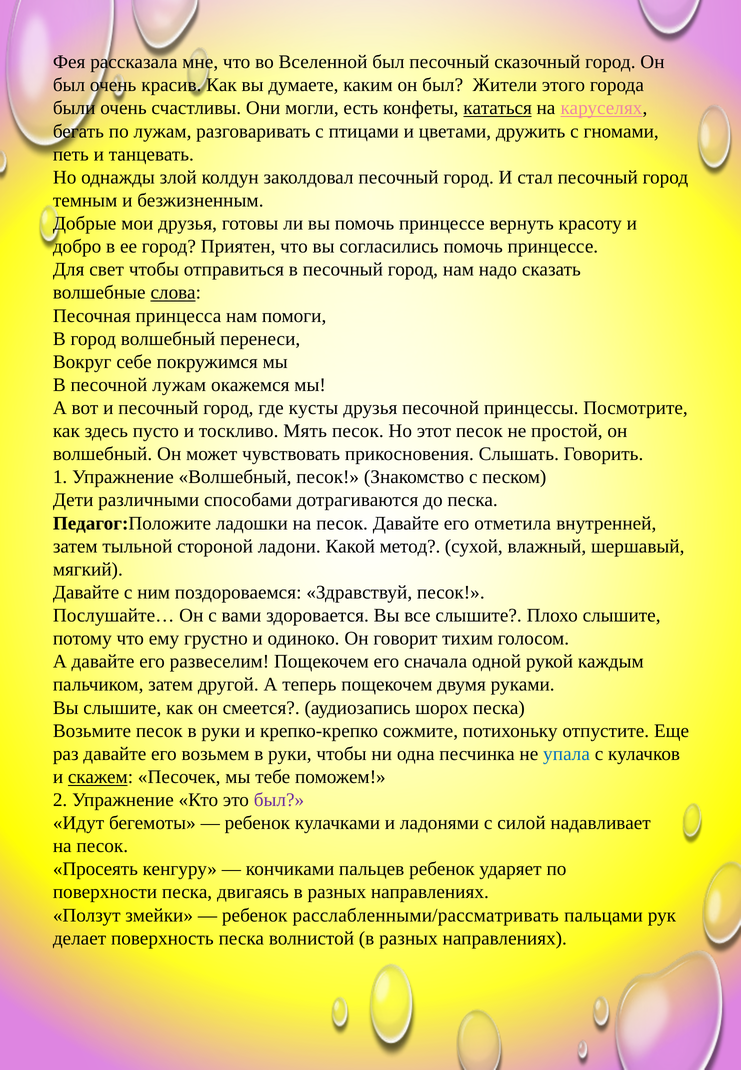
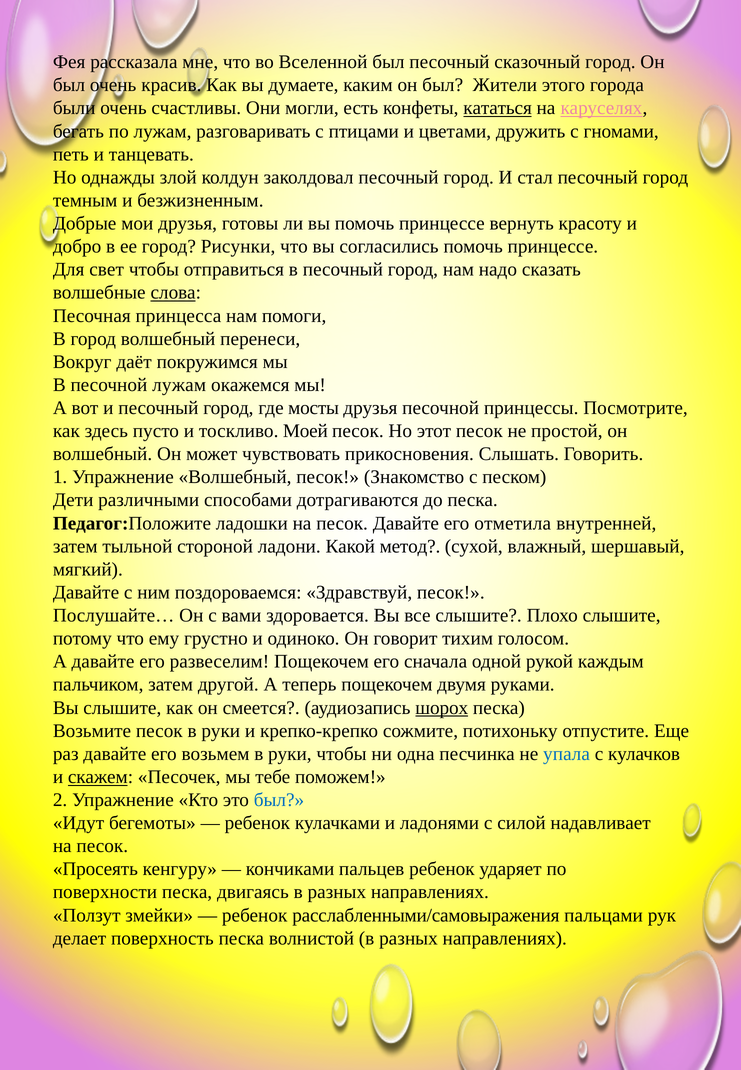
Приятен: Приятен -> Рисунки (238, 247)
себе: себе -> даёт (134, 362)
кусты: кусты -> мосты (314, 408)
Мять: Мять -> Моей (305, 431)
шорох underline: none -> present (442, 708)
был colour: purple -> blue (279, 800)
расслабленными/рассматривать: расслабленными/рассматривать -> расслабленными/самовыражения (426, 915)
